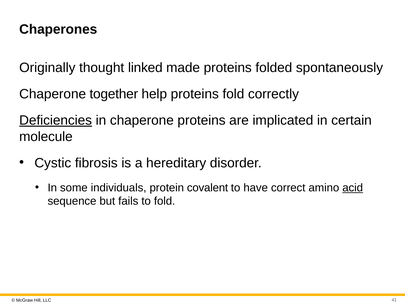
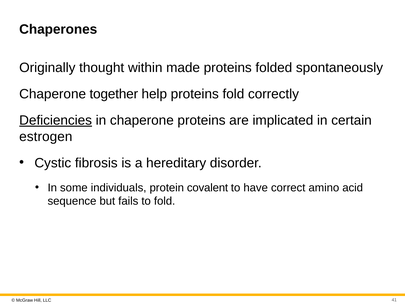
linked: linked -> within (145, 68)
molecule: molecule -> estrogen (46, 136)
acid underline: present -> none (353, 188)
